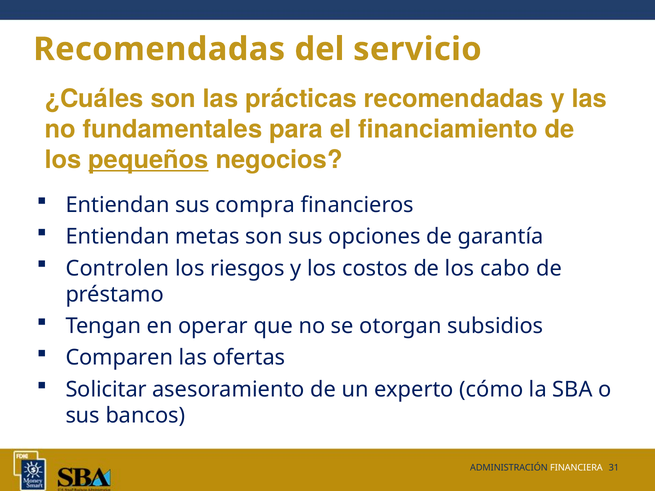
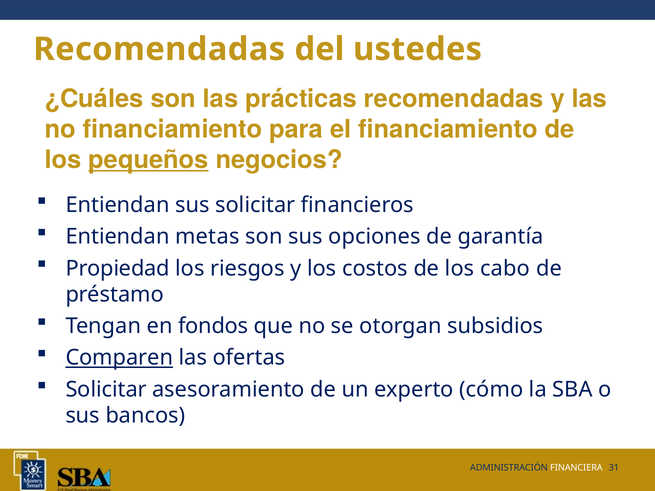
servicio: servicio -> ustedes (417, 49)
no fundamentales: fundamentales -> financiamiento (173, 129)
sus compra: compra -> solicitar (255, 205)
Controlen: Controlen -> Propiedad (118, 268)
operar: operar -> fondos (213, 326)
Comparen underline: none -> present (119, 358)
